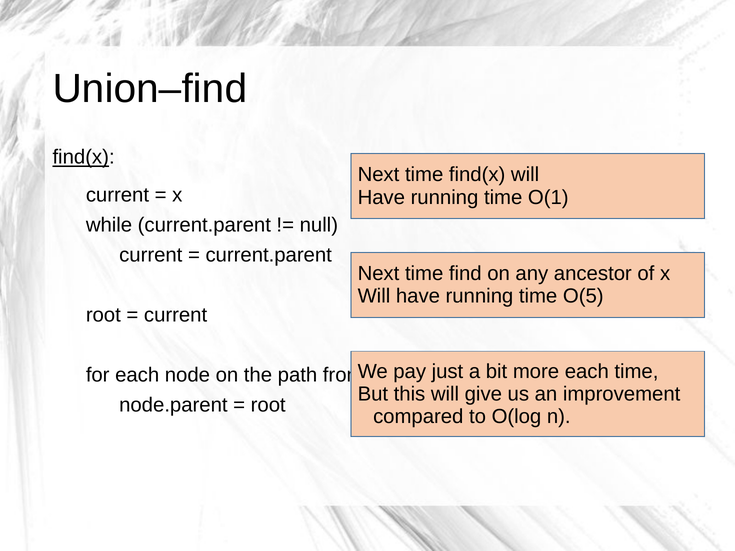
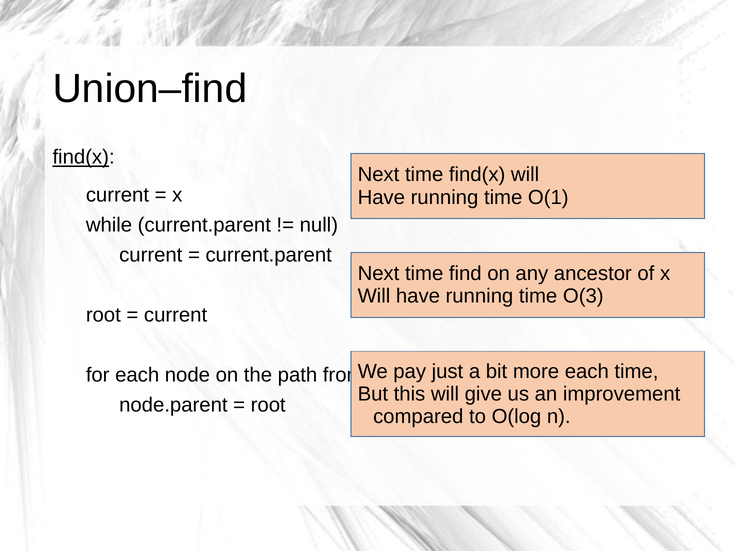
O(5: O(5 -> O(3 (583, 296)
